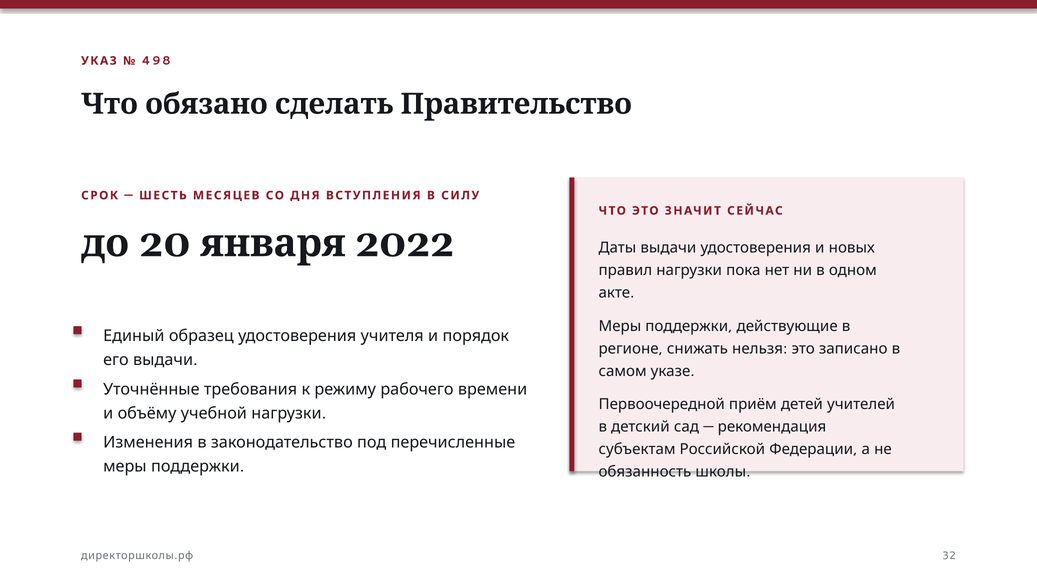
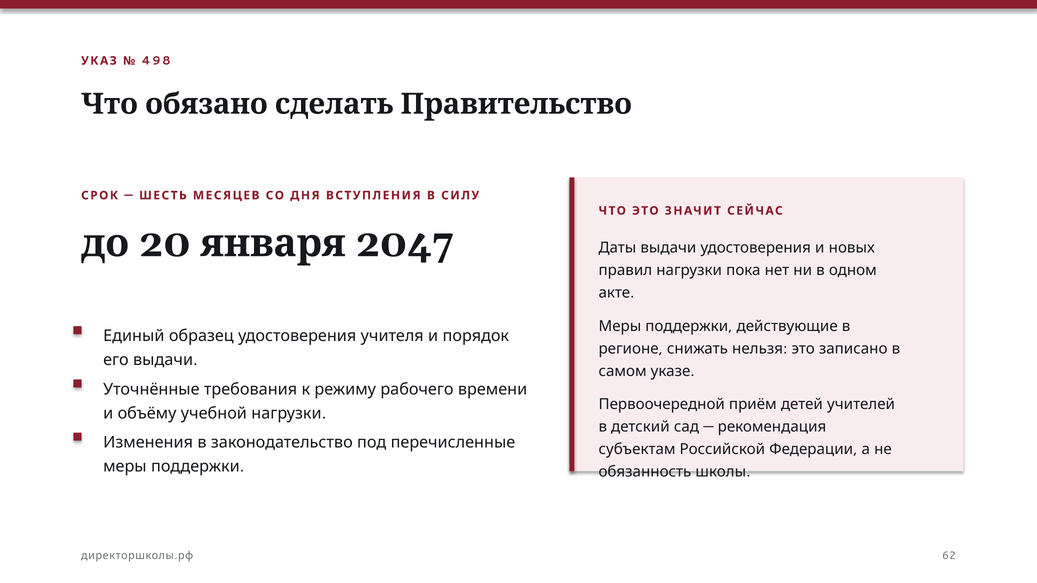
2022: 2022 -> 2047 (405, 243)
32: 32 -> 62 (949, 556)
